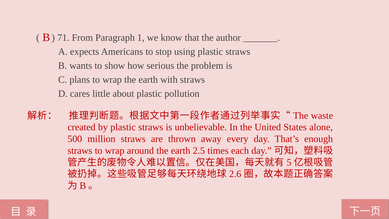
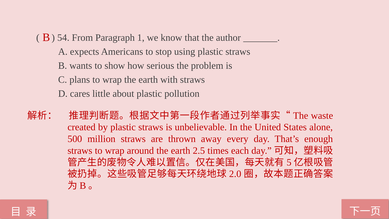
71: 71 -> 54 (63, 38)
2.6: 2.6 -> 2.0 (235, 174)
